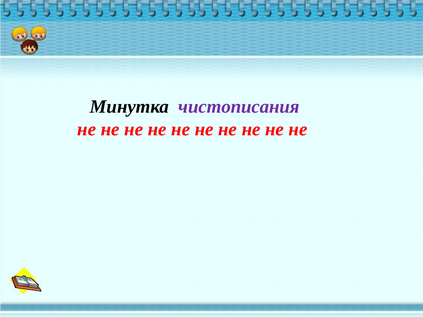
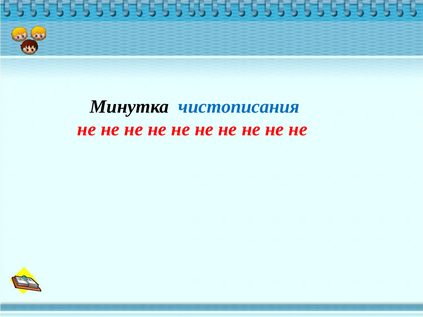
чистописания colour: purple -> blue (239, 107)
